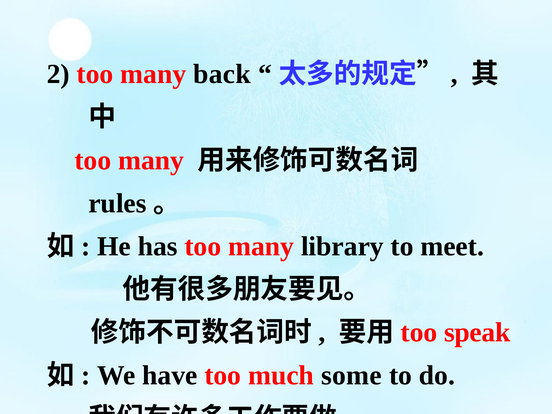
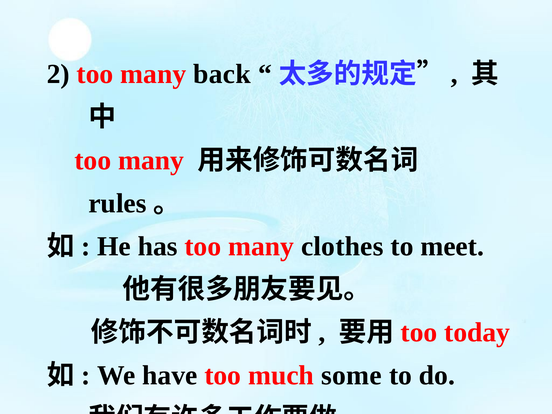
library: library -> clothes (342, 246)
speak: speak -> today (477, 332)
